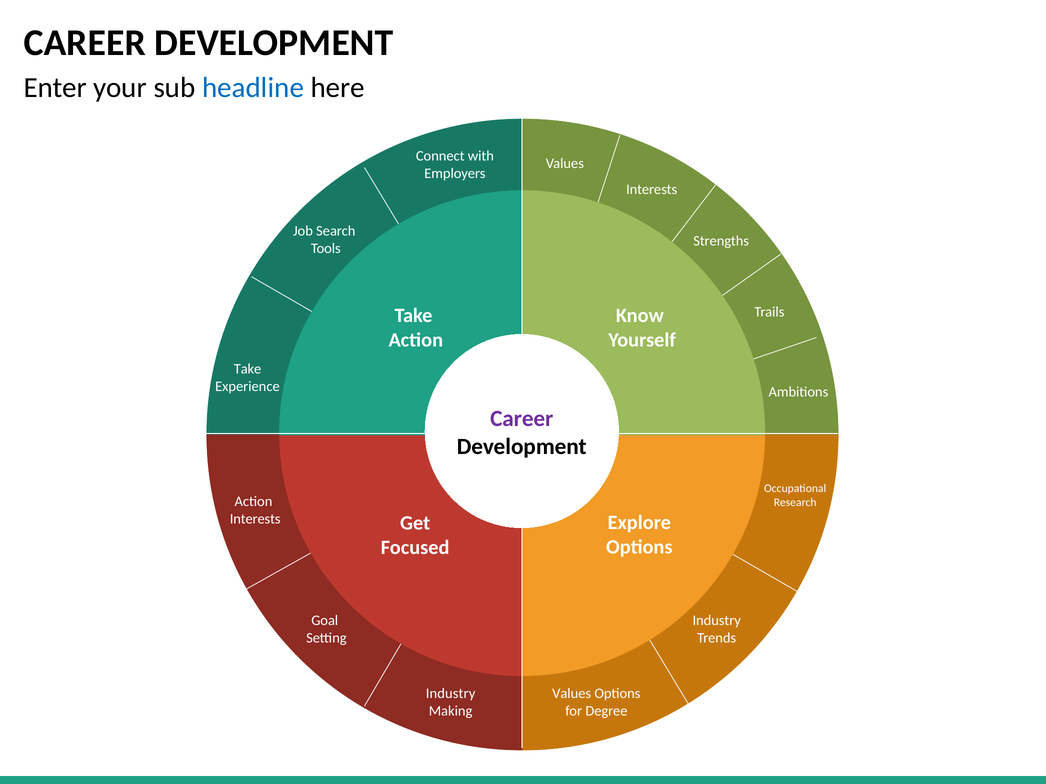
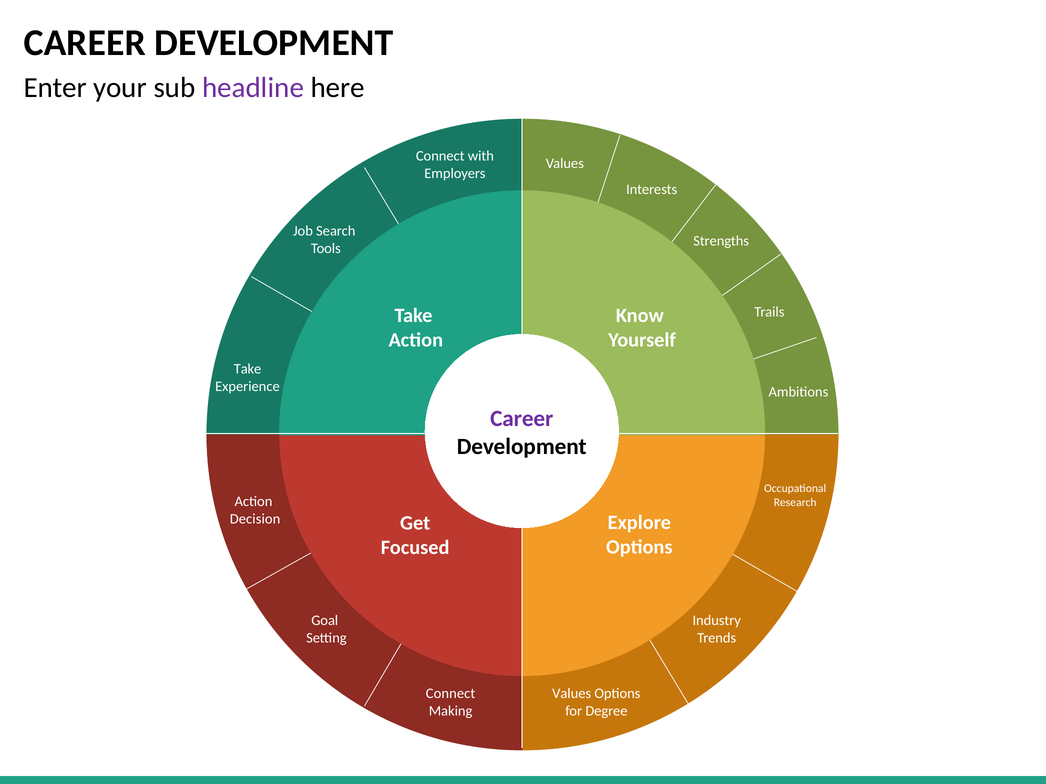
headline colour: blue -> purple (253, 87)
Interests: Interests -> Decision (255, 519)
Industry: Industry -> Connect (451, 694)
